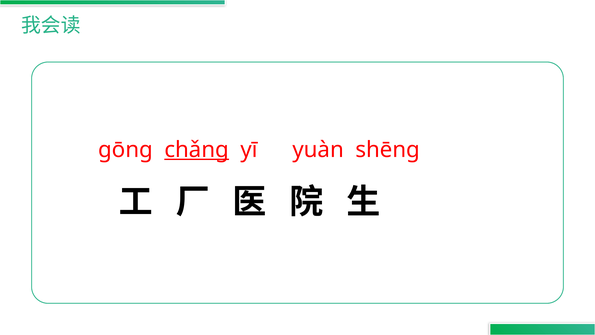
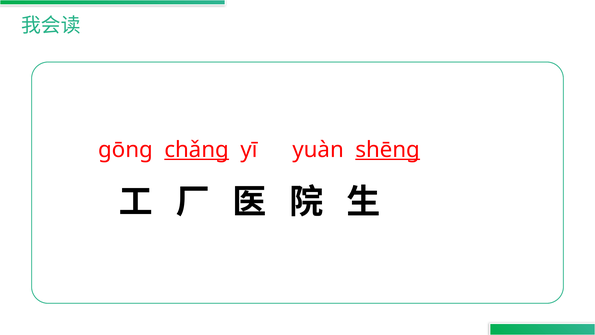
shēnɡ underline: none -> present (388, 150)
